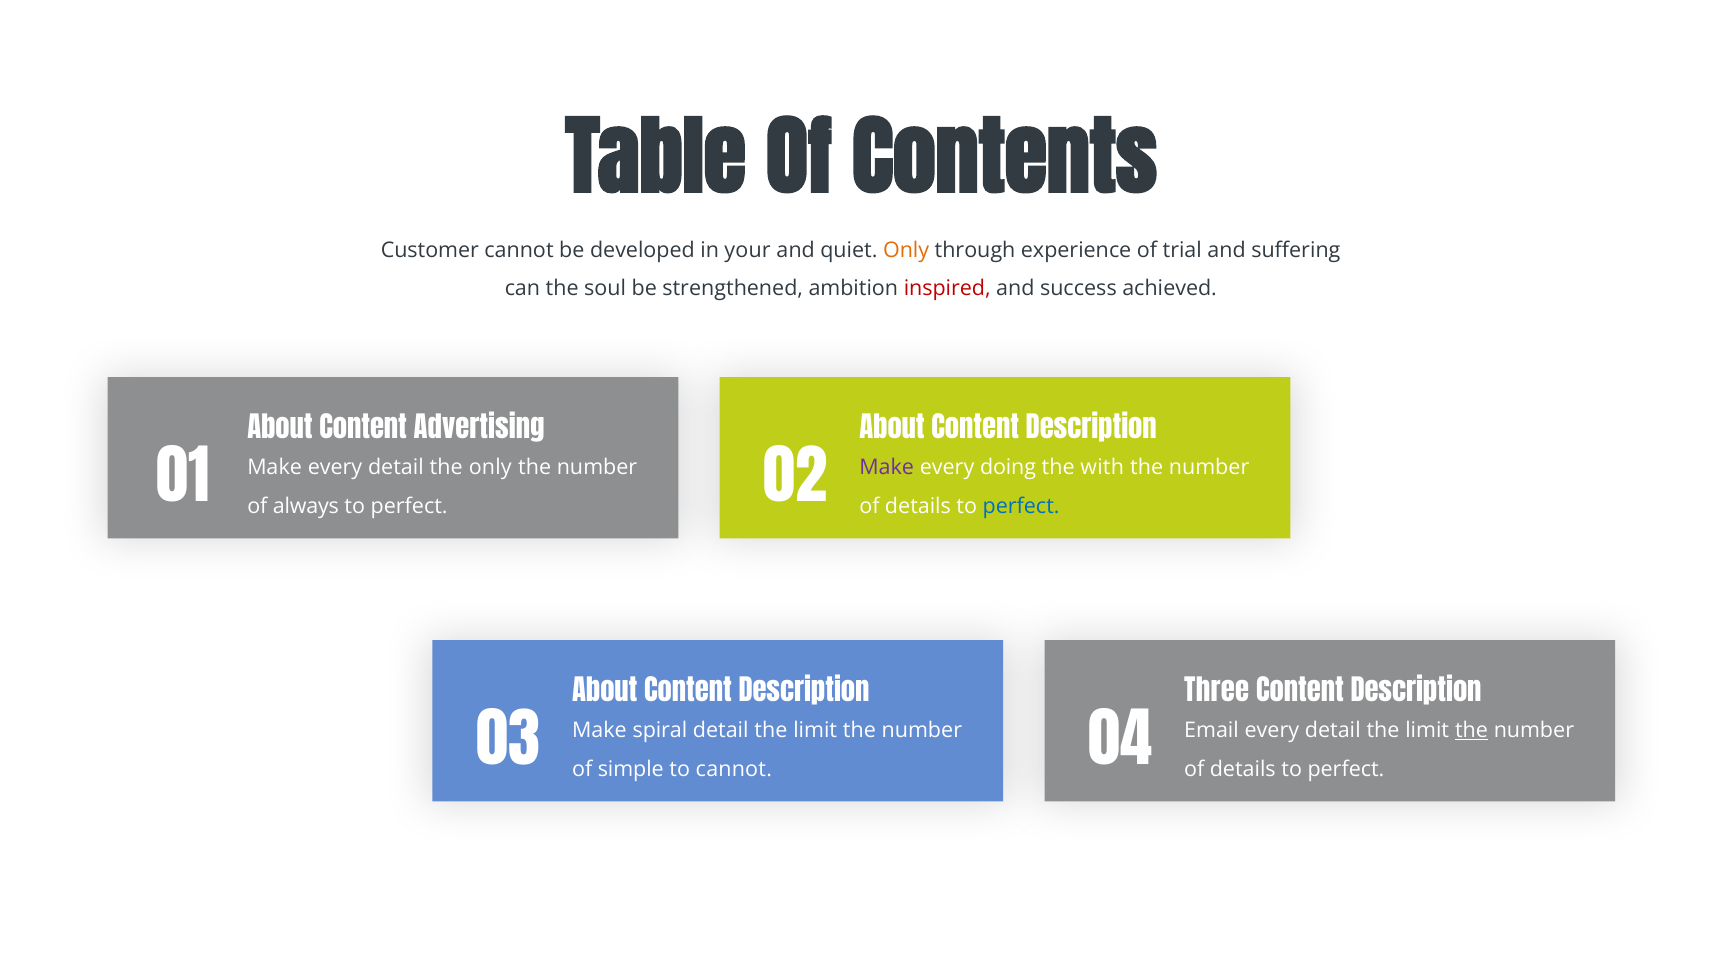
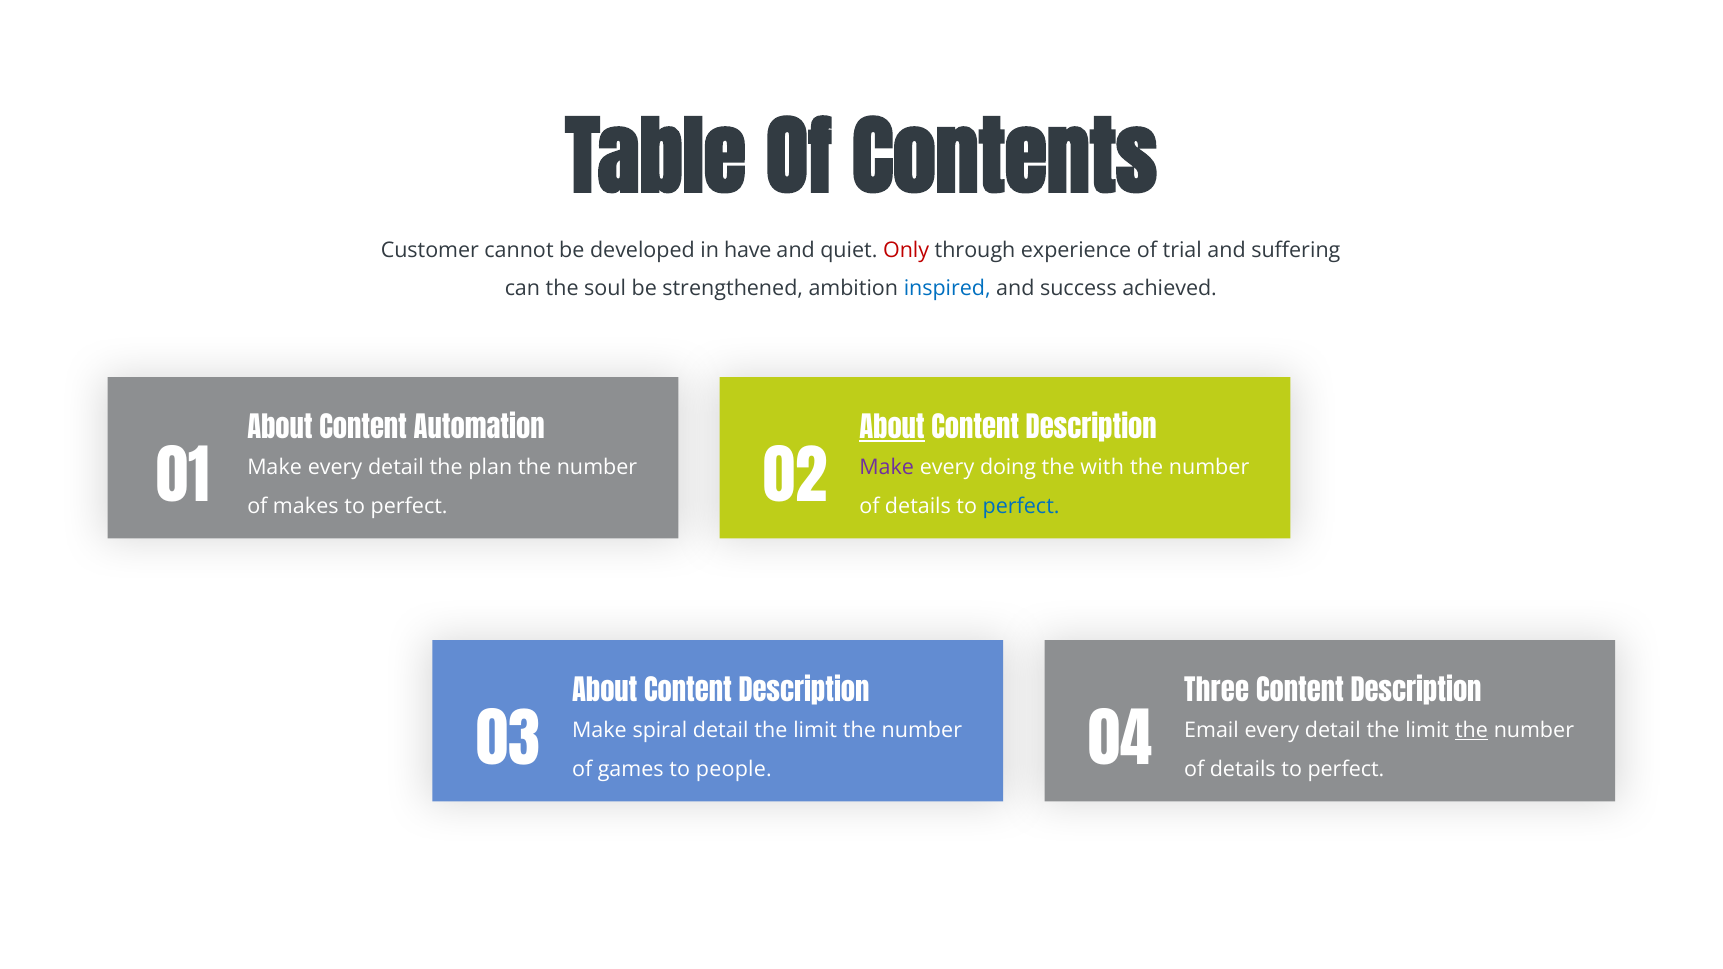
your: your -> have (748, 250)
Only colour: orange -> red (906, 250)
inspired colour: red -> blue (947, 289)
Advertising: Advertising -> Automation (479, 429)
About underline: none -> present (892, 429)
the only: only -> plan (490, 468)
always: always -> makes (306, 506)
simple: simple -> games (631, 769)
to cannot: cannot -> people (734, 769)
